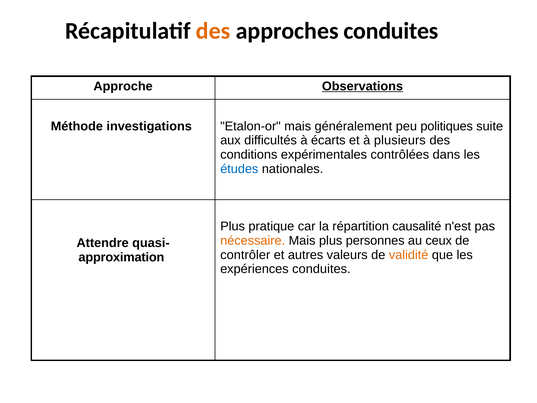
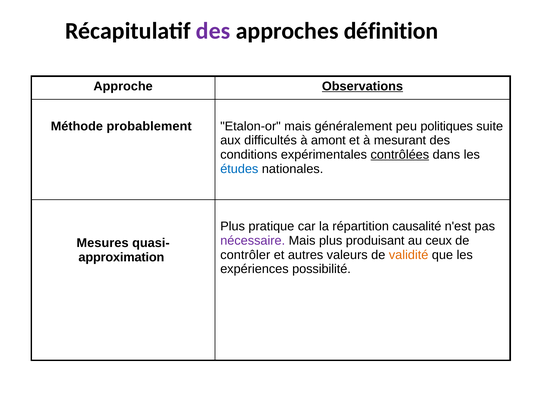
des colour: orange -> purple (213, 31)
approches conduites: conduites -> définition (391, 31)
investigations: investigations -> probablement (149, 126)
écarts: écarts -> amont (328, 140)
plusieurs: plusieurs -> mesurant (400, 140)
contrôlées underline: none -> present (400, 155)
nécessaire colour: orange -> purple (253, 240)
personnes: personnes -> produisant (375, 240)
Attendre: Attendre -> Mesures (103, 243)
expériences conduites: conduites -> possibilité (321, 269)
